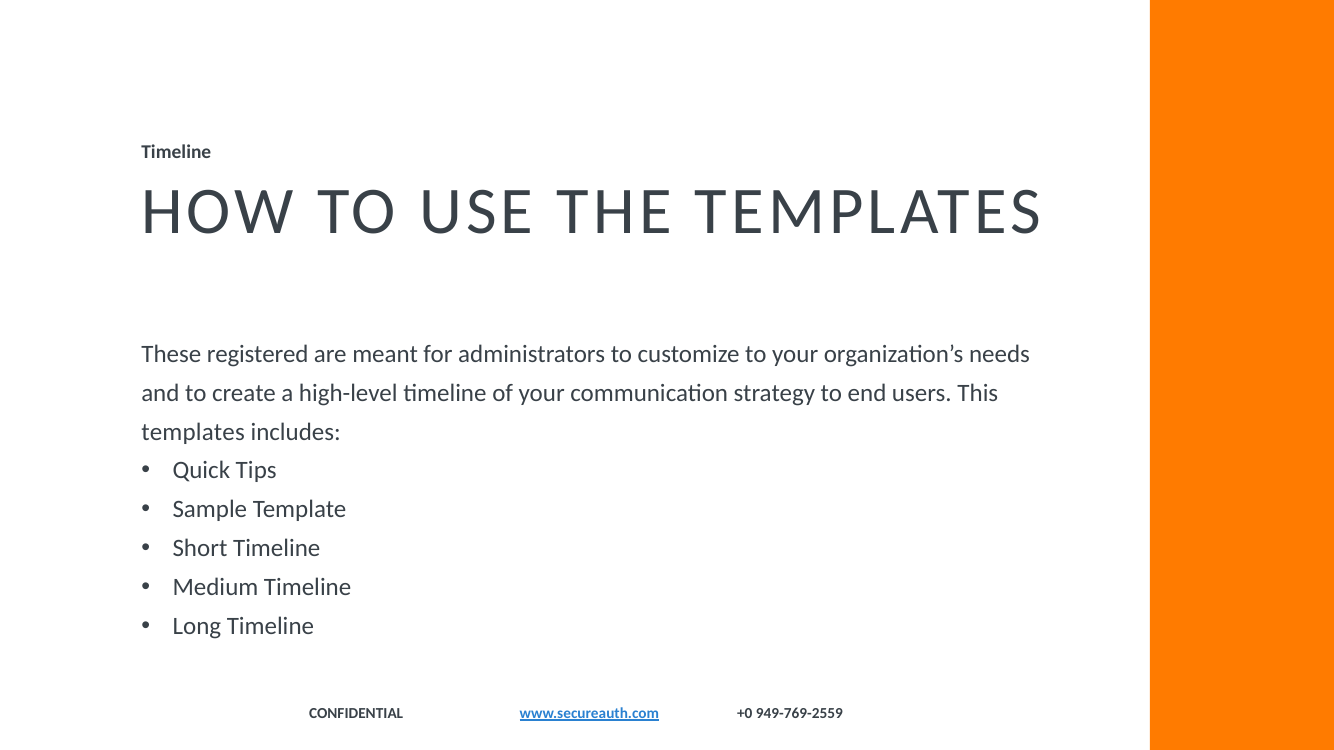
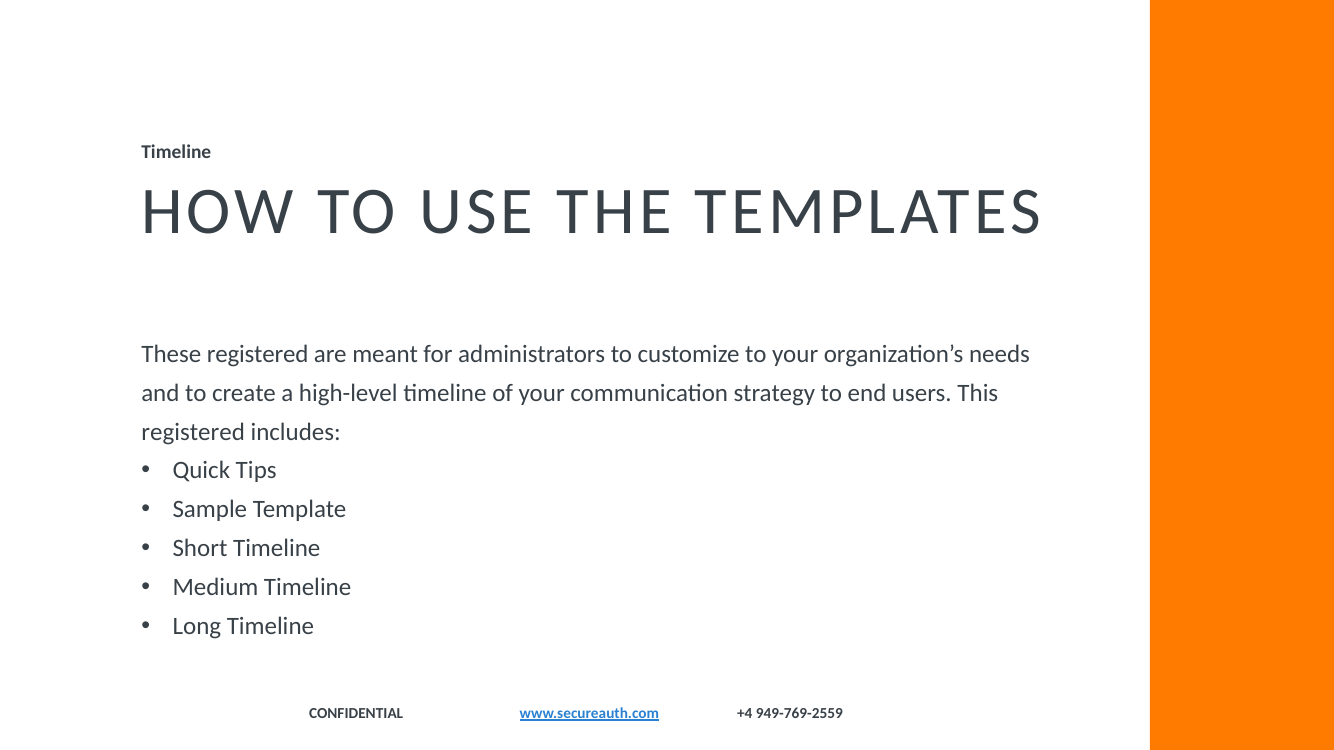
templates: templates -> registered (193, 432)
+0: +0 -> +4 (745, 714)
